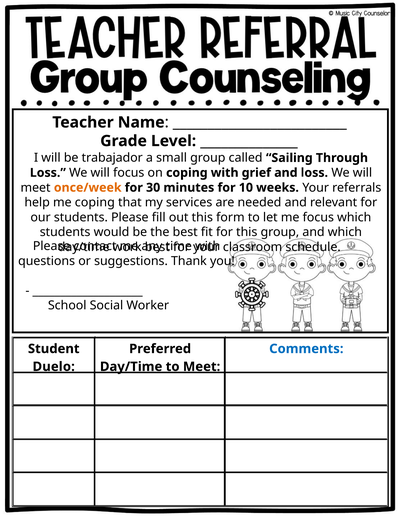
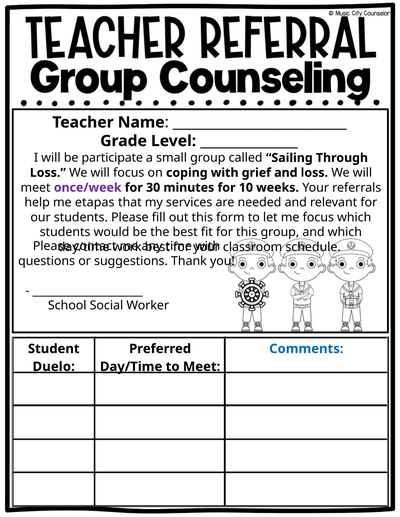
trabajador: trabajador -> participate (112, 158)
once/week colour: orange -> purple (88, 188)
me coping: coping -> etapas (95, 203)
